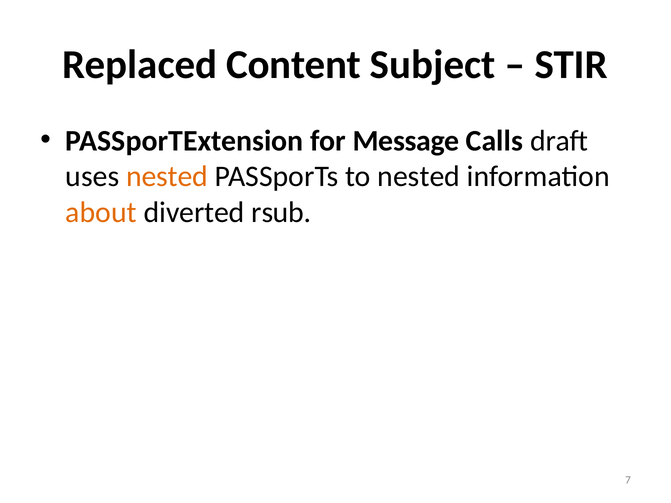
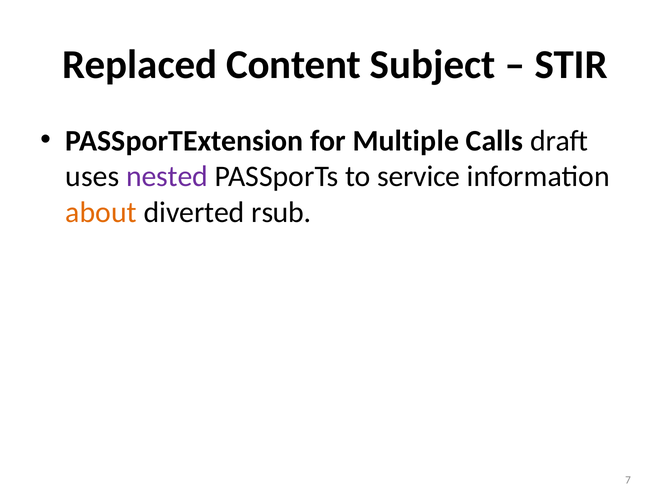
Message: Message -> Multiple (406, 141)
nested colour: orange -> purple (167, 177)
to nested: nested -> service (419, 177)
